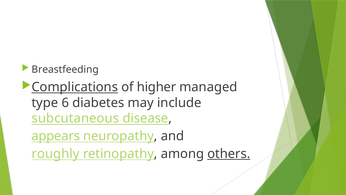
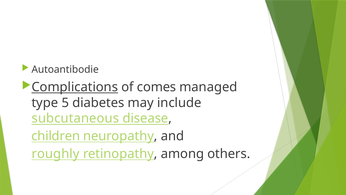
Breastfeeding: Breastfeeding -> Autoantibodie (65, 69)
higher: higher -> comes (157, 87)
6: 6 -> 5 (65, 103)
appears: appears -> children (56, 136)
others underline: present -> none (229, 154)
